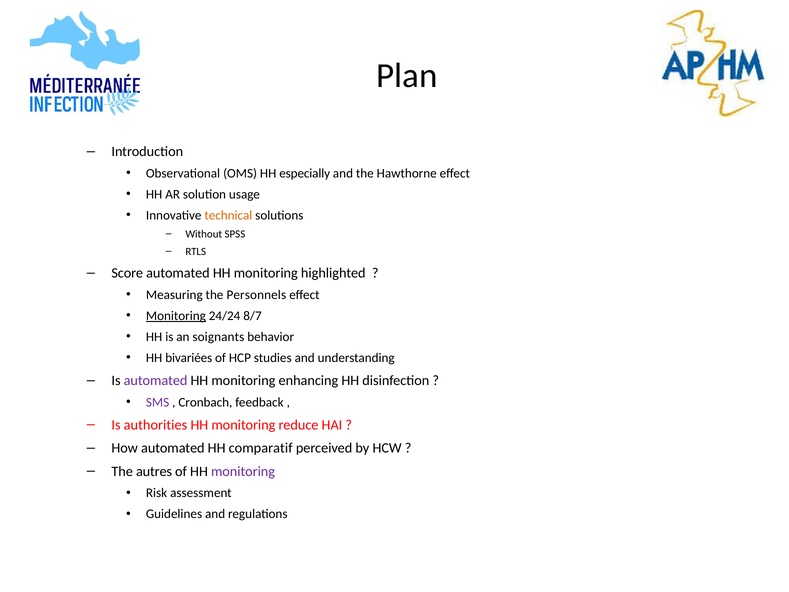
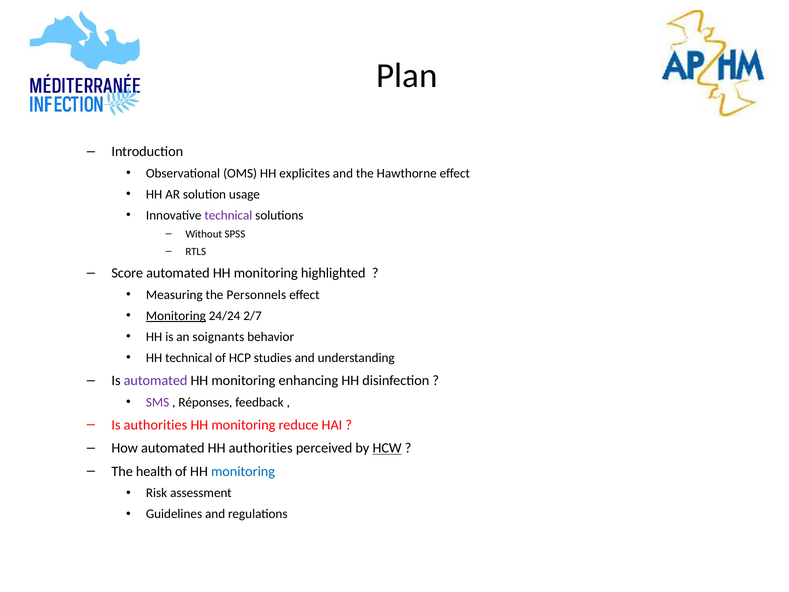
especially: especially -> explicites (305, 173)
technical colour: orange -> purple (228, 215)
8/7: 8/7 -> 2/7 (253, 316)
HH bivariées: bivariées -> technical (189, 358)
Cronbach: Cronbach -> Réponses (205, 402)
HH comparatif: comparatif -> authorities (261, 448)
HCW underline: none -> present (387, 448)
autres: autres -> health (154, 471)
monitoring colour: purple -> blue (243, 471)
